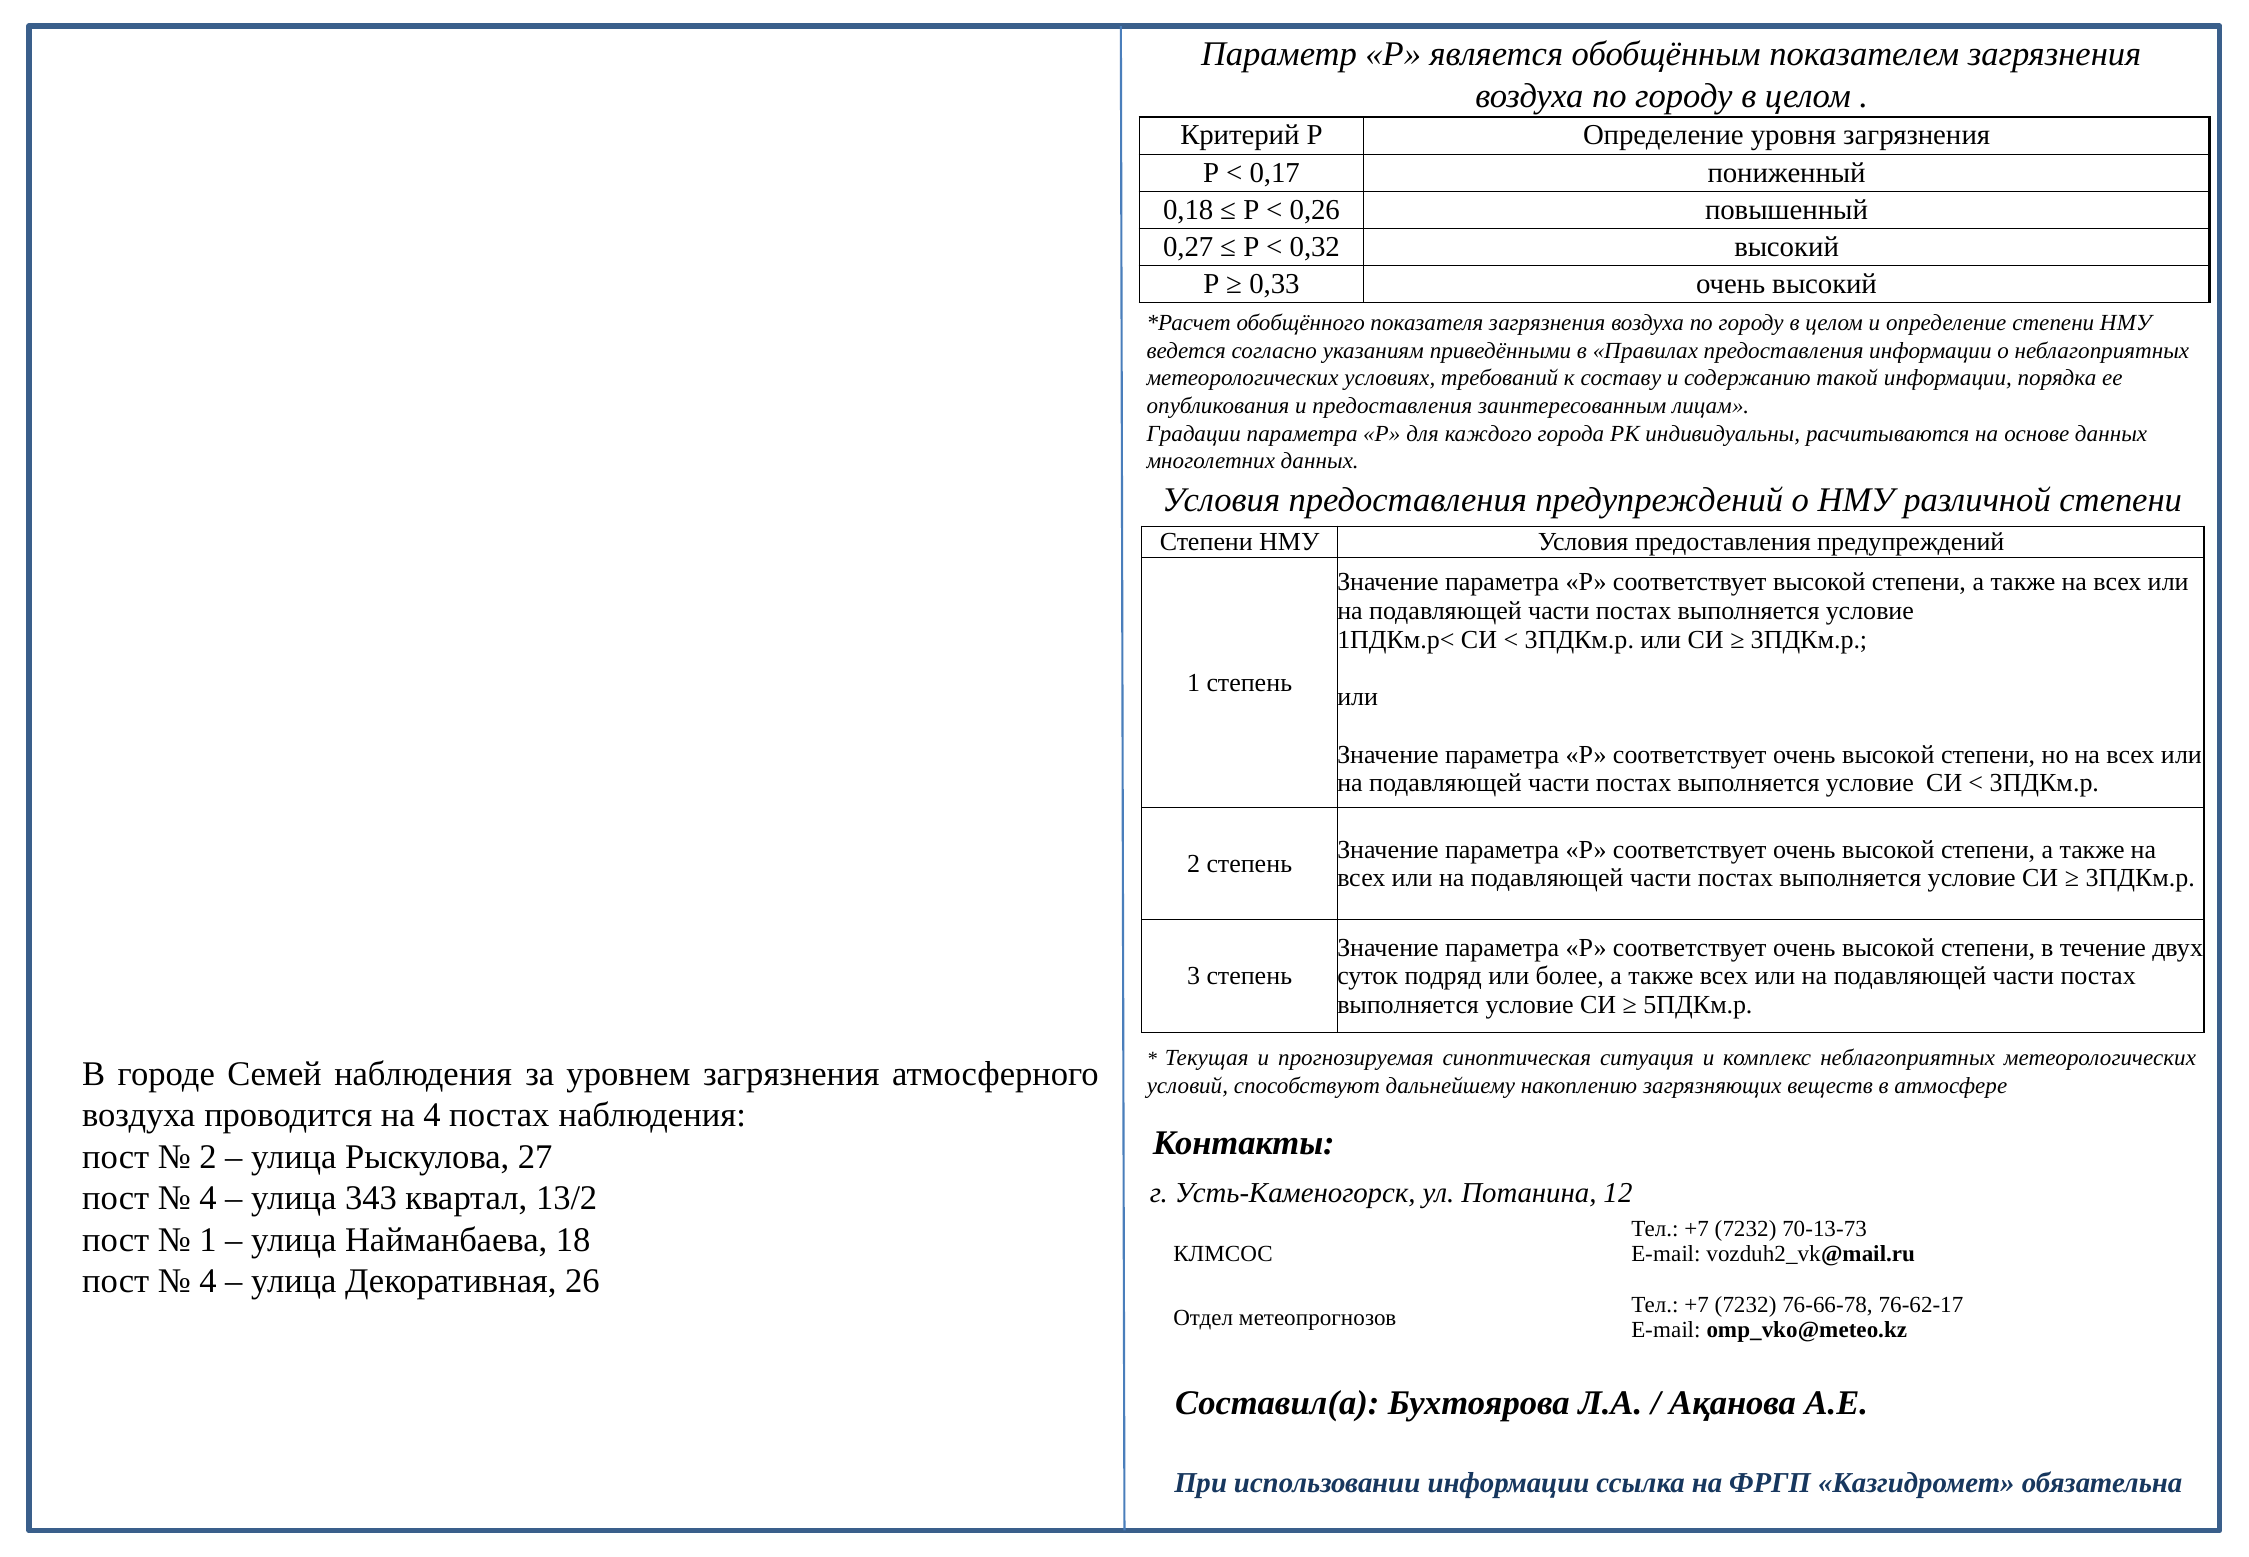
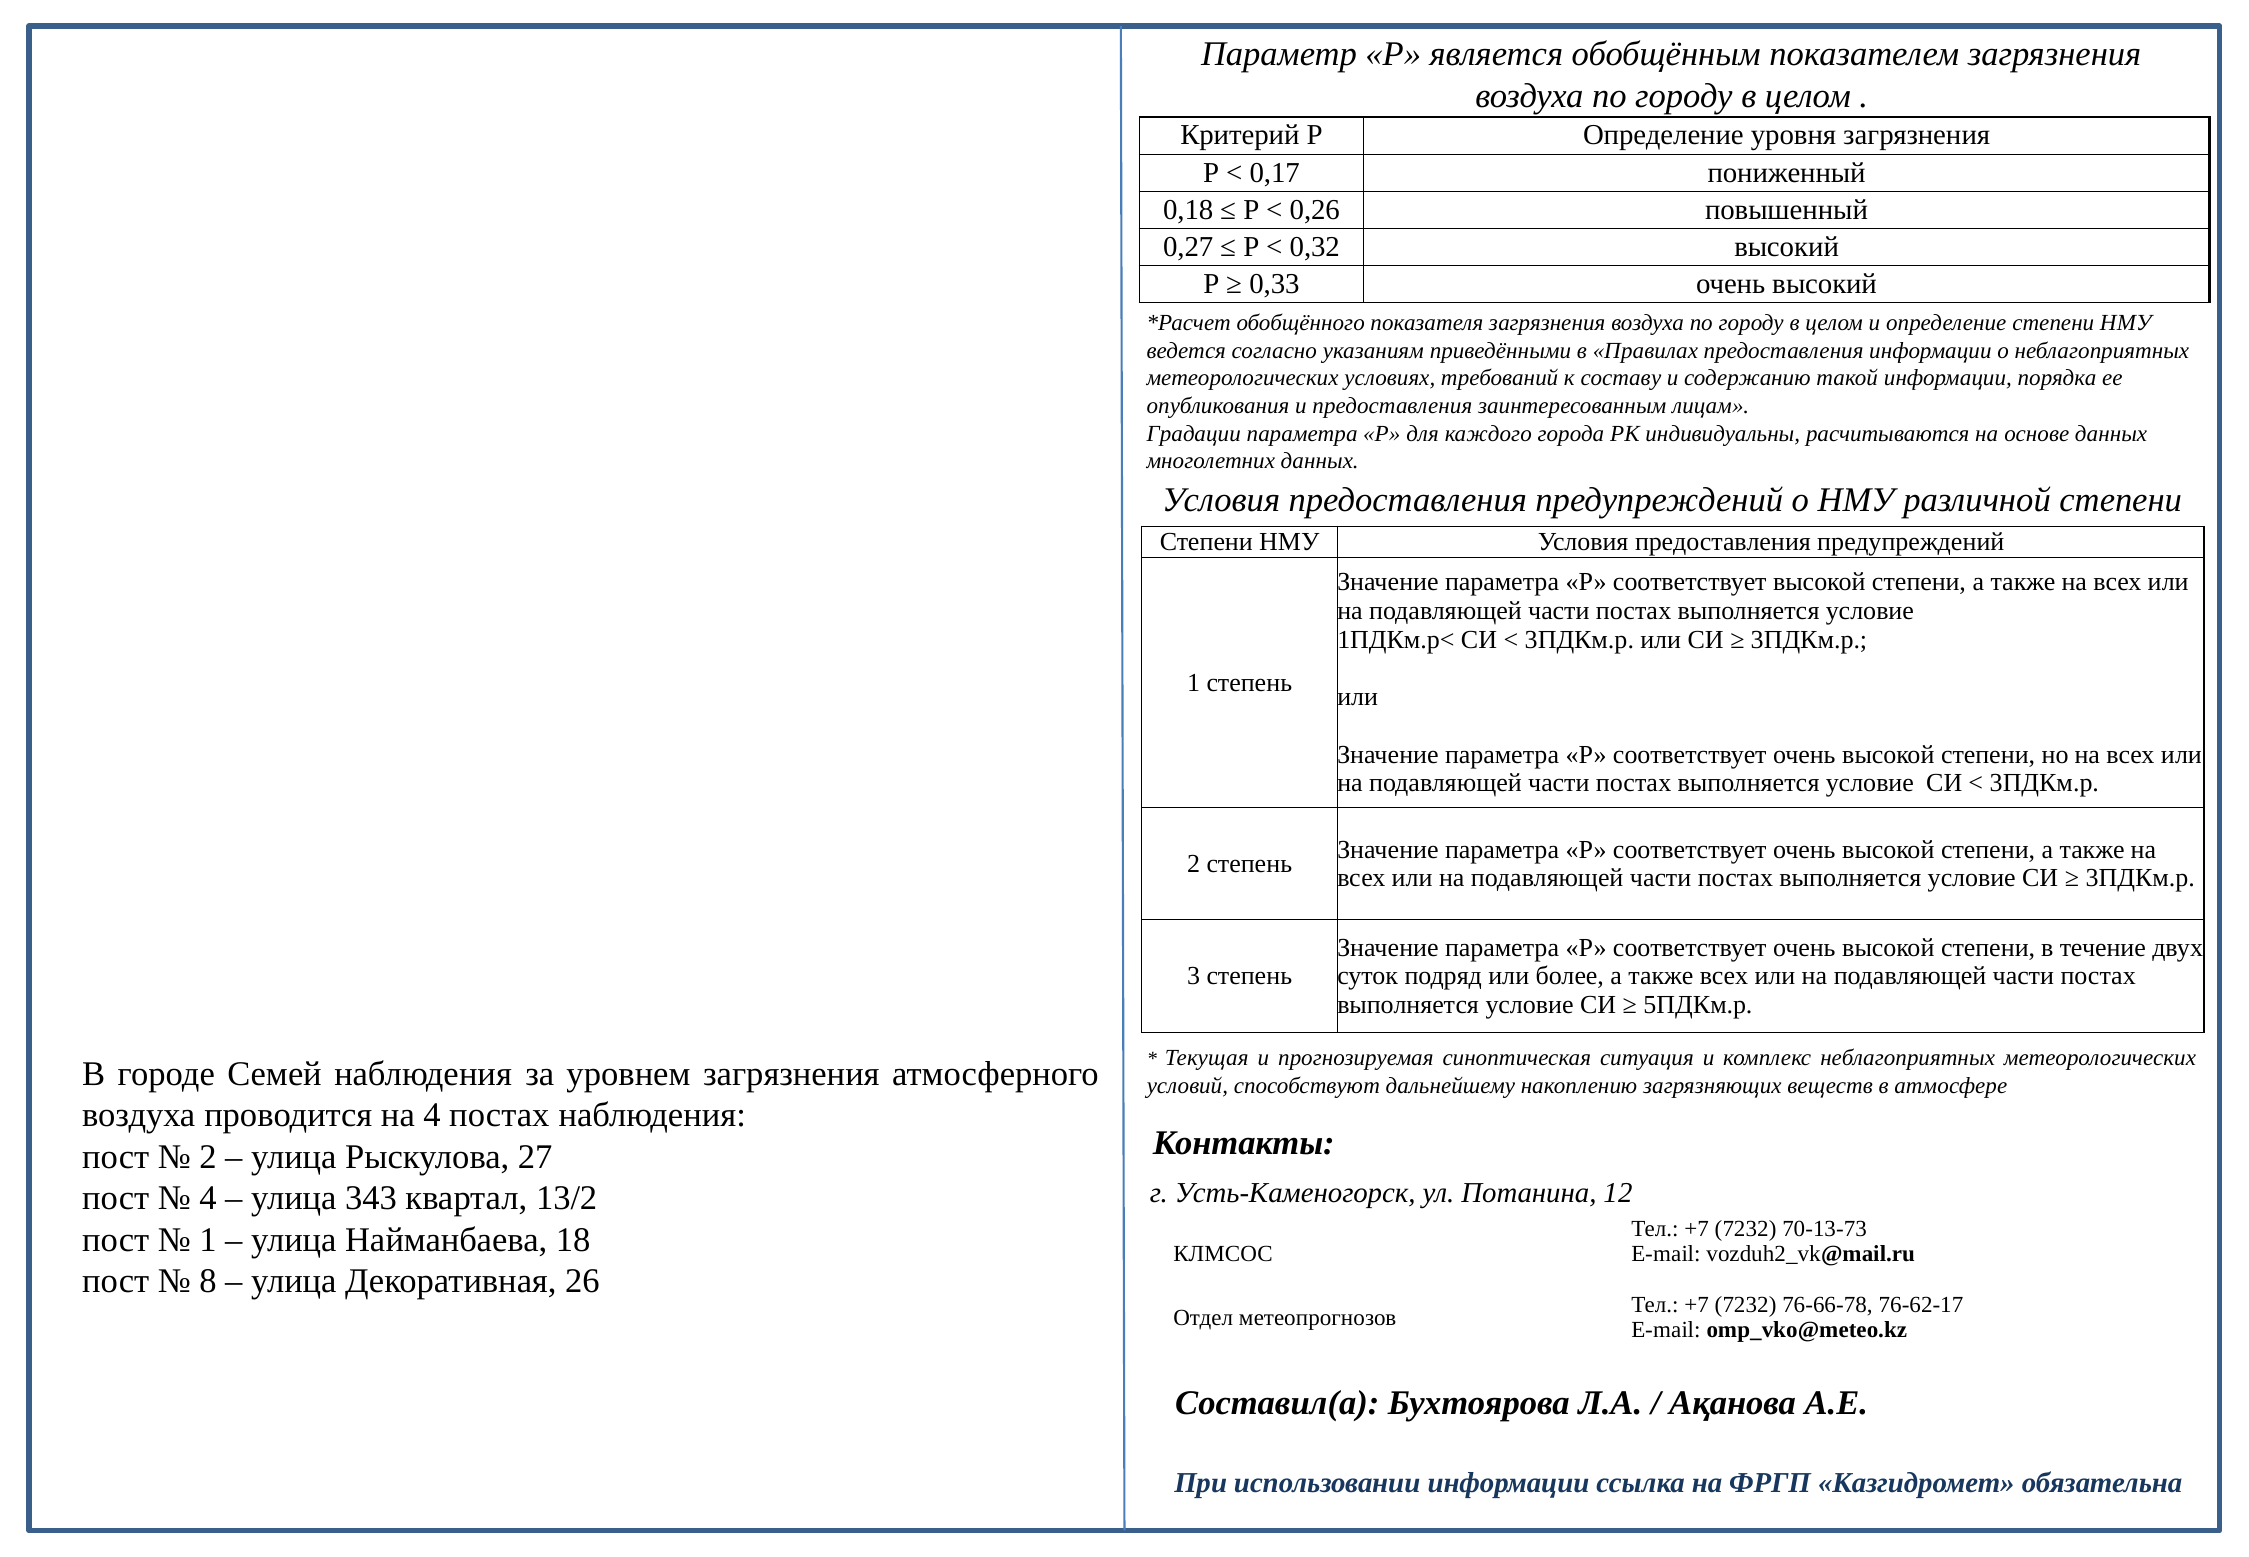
4: 4 -> 8 (208, 1281)
